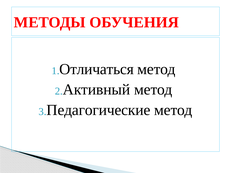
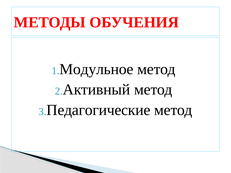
Отличаться: Отличаться -> Модульное (96, 69)
